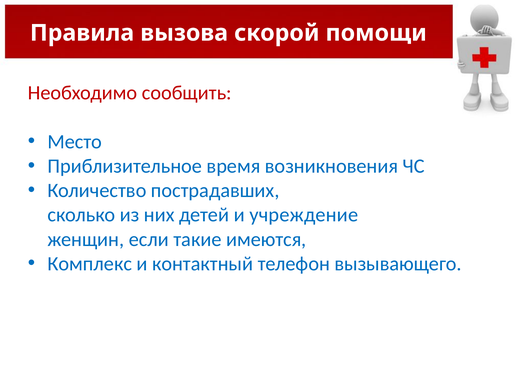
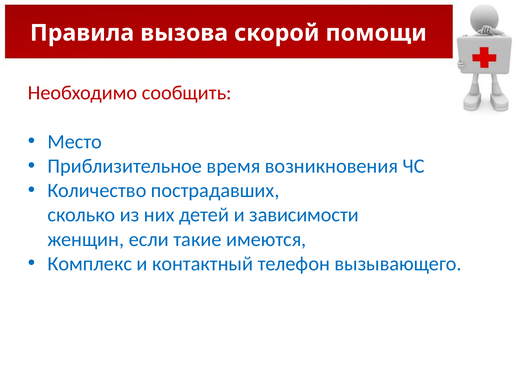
учреждение: учреждение -> зависимости (304, 215)
